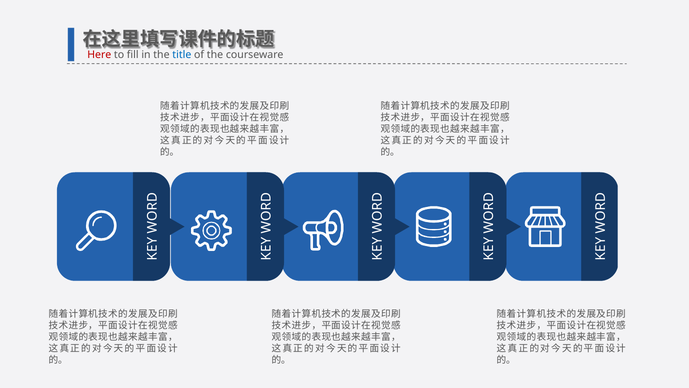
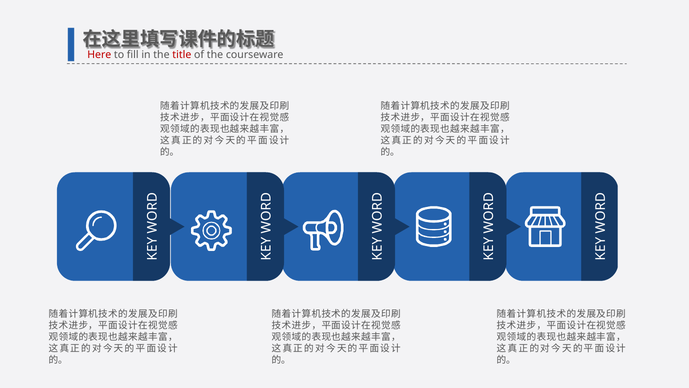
title colour: blue -> red (182, 55)
